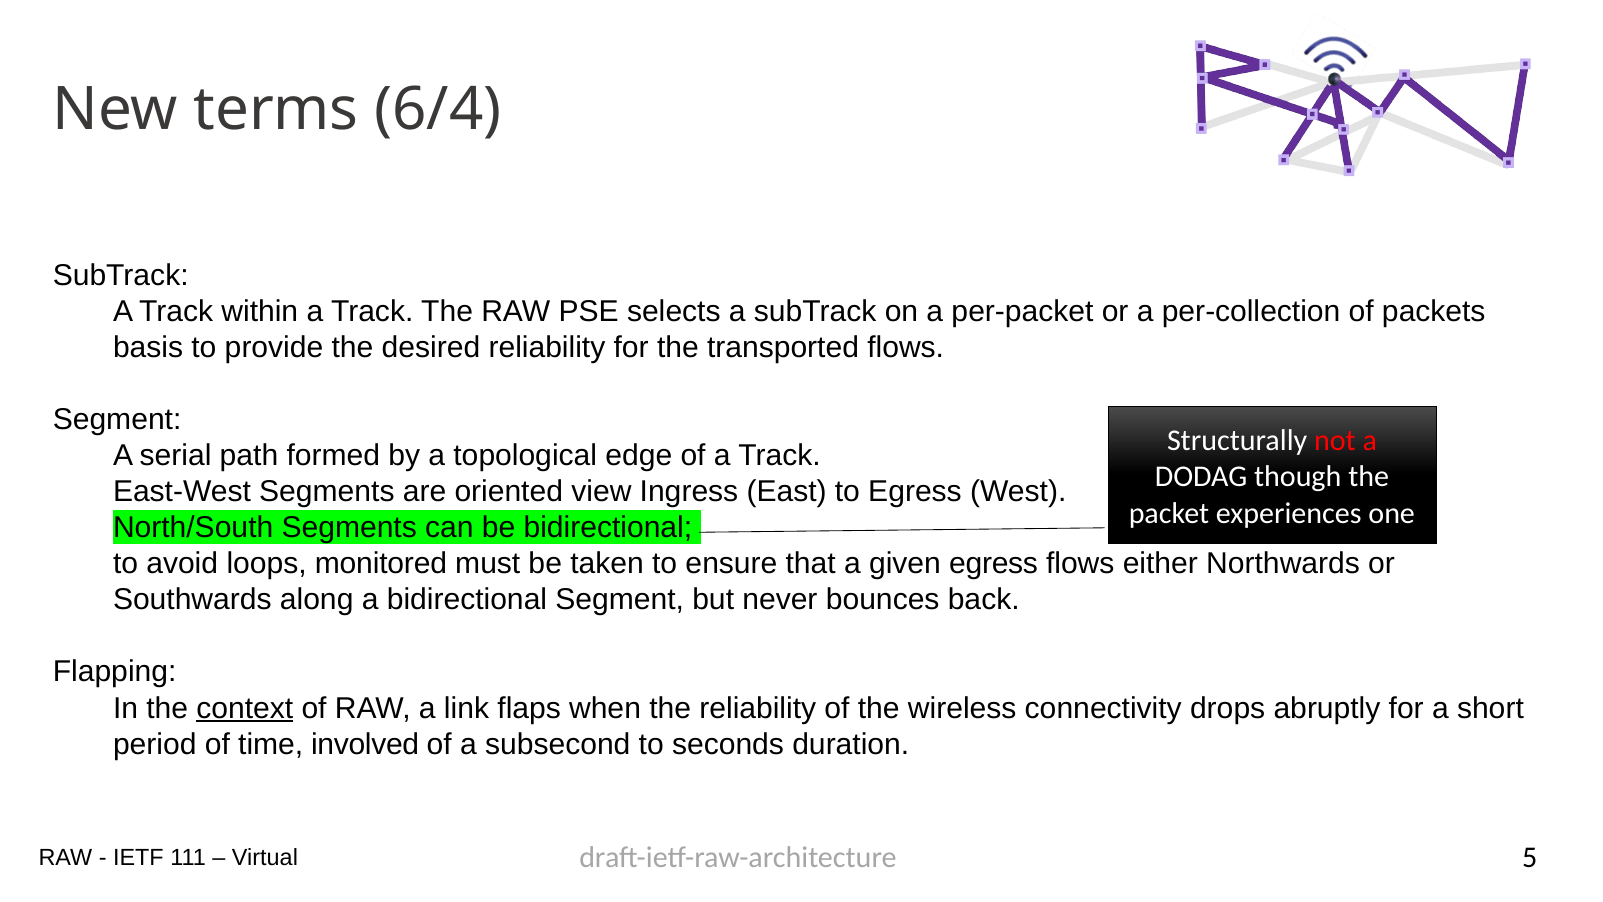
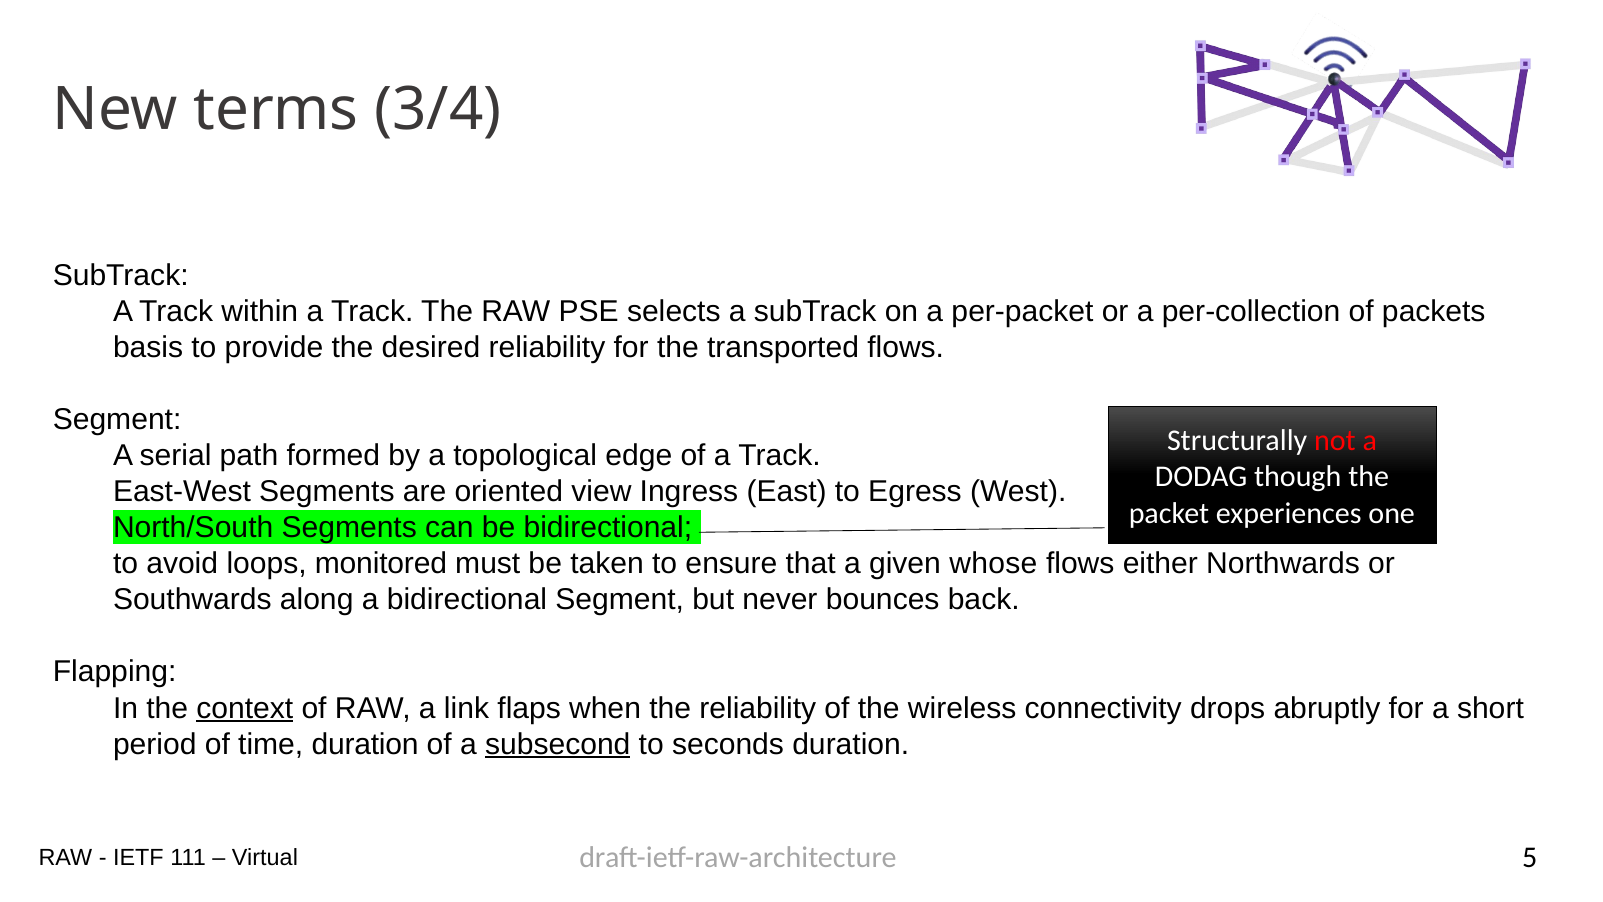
6/4: 6/4 -> 3/4 (438, 109)
given egress: egress -> whose (993, 564)
time involved: involved -> duration (365, 744)
subsecond underline: none -> present (558, 744)
